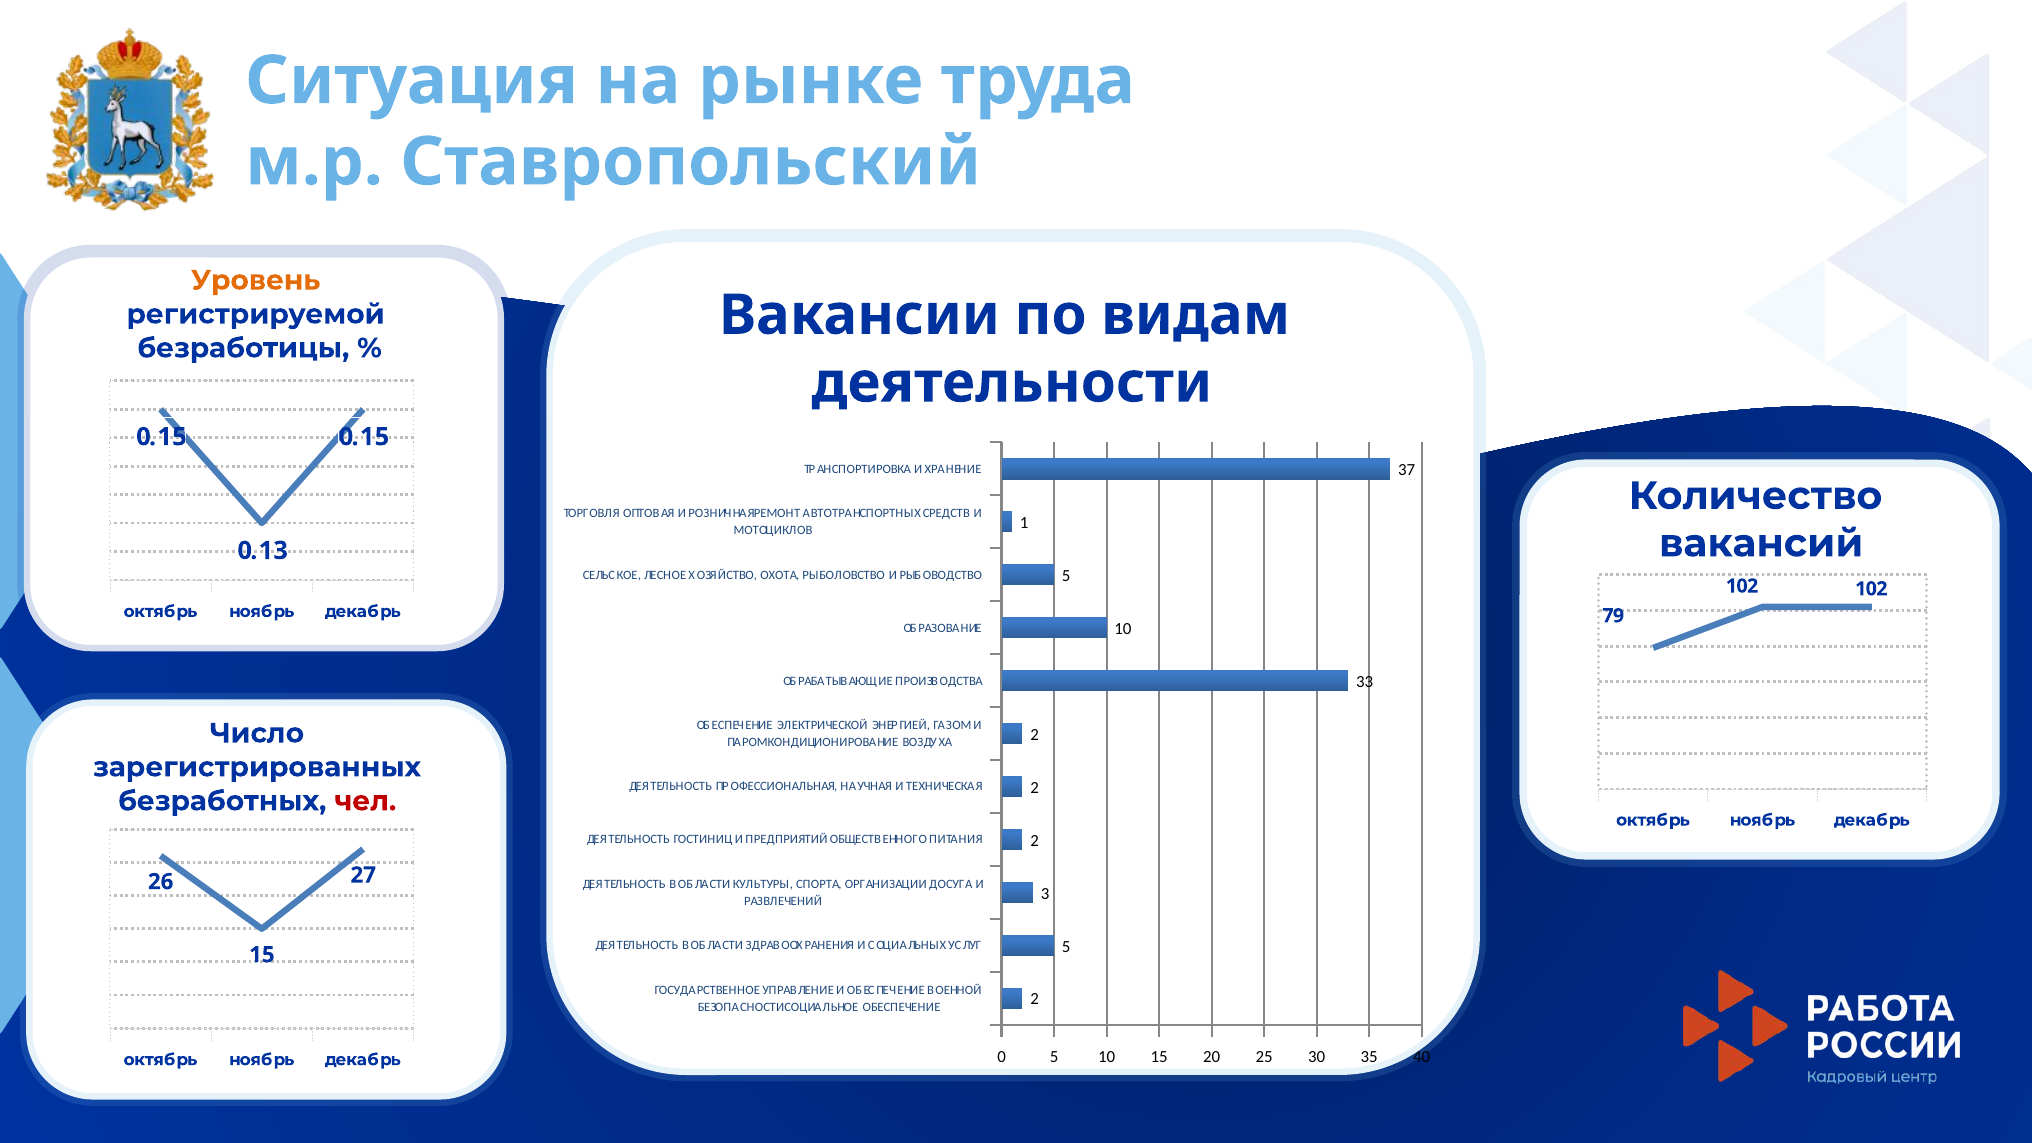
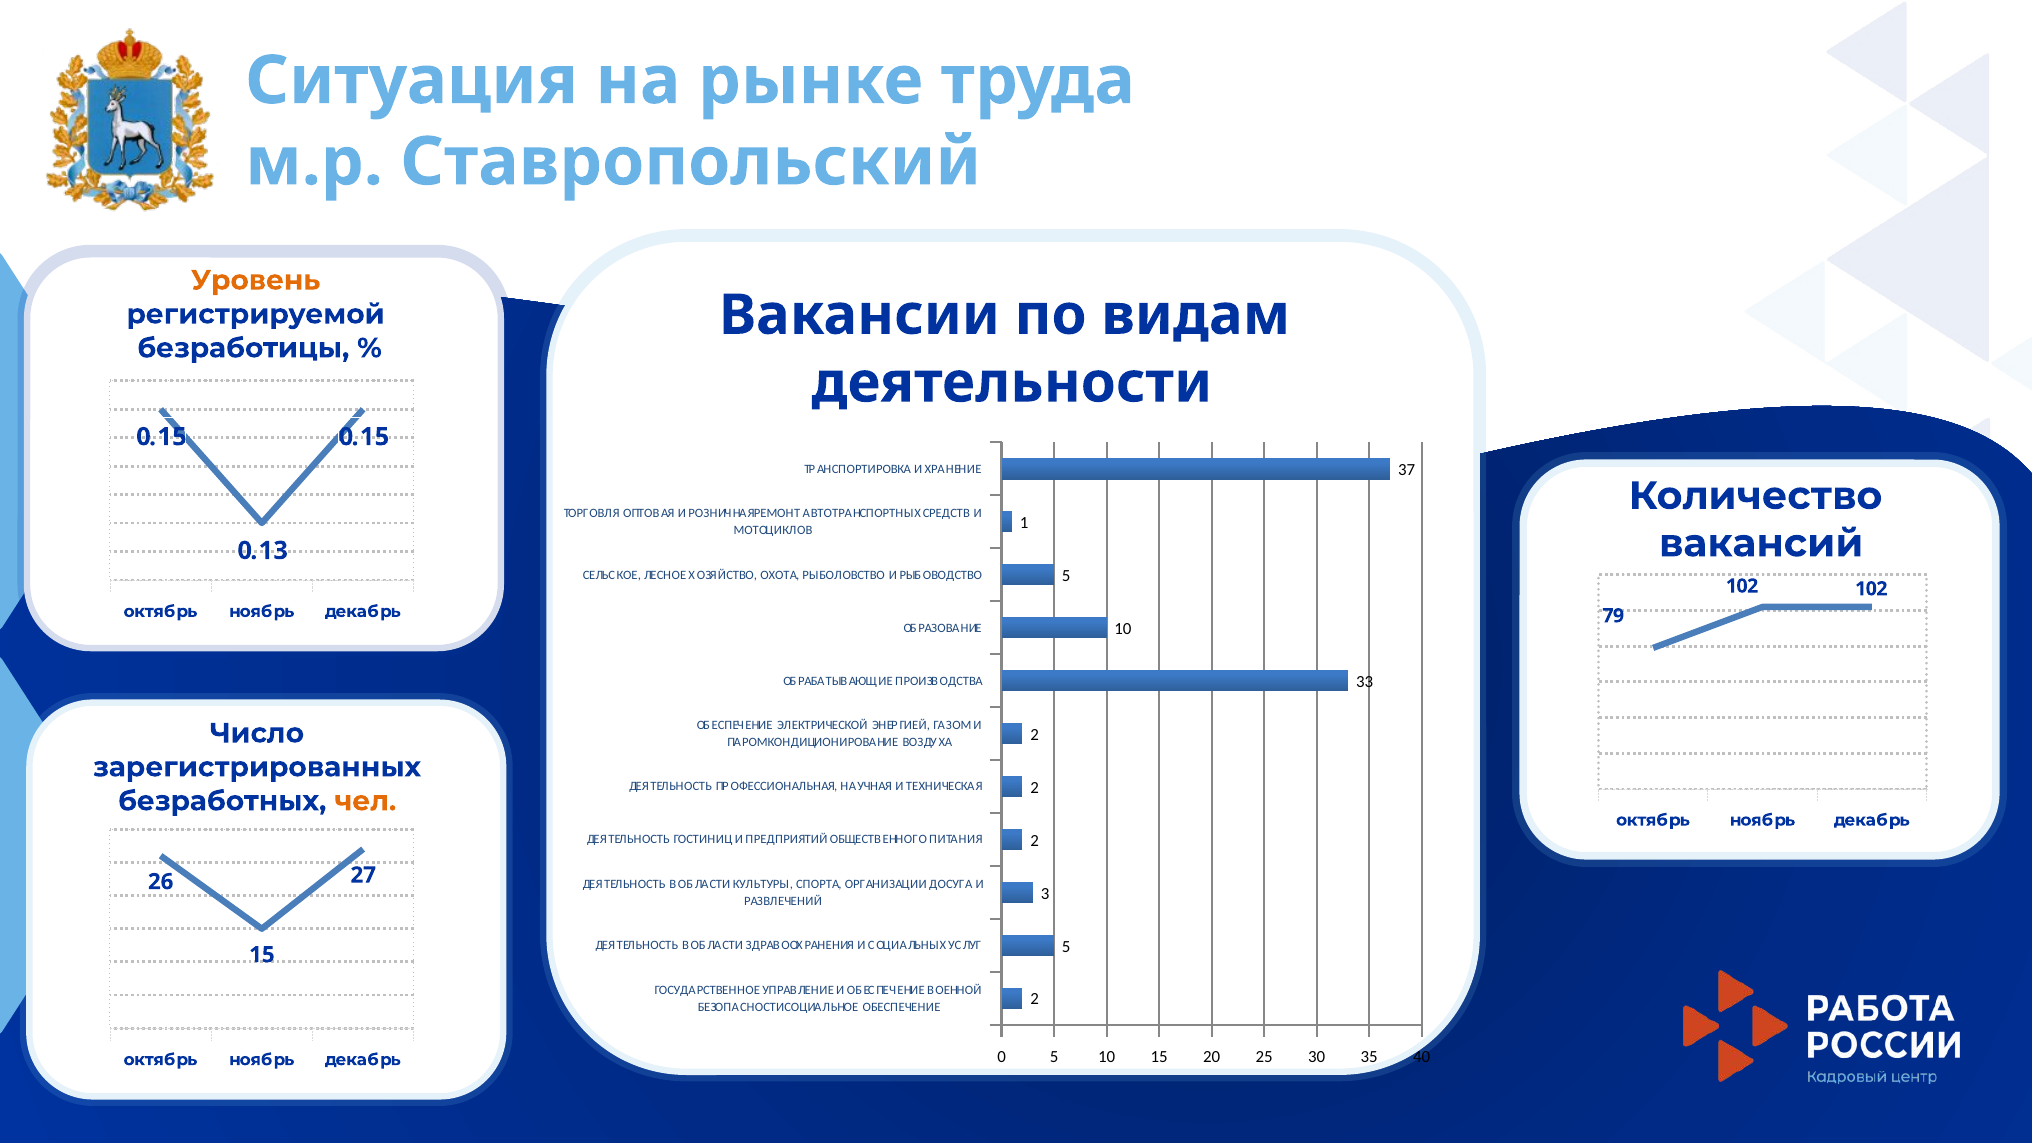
чел colour: red -> orange (365, 801)
